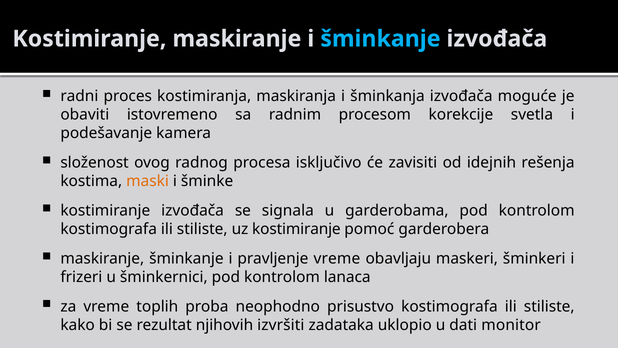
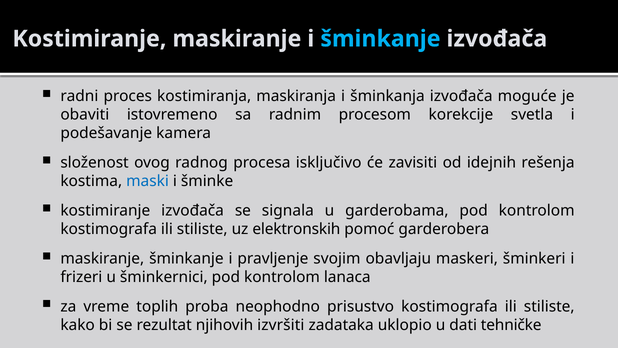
maski colour: orange -> blue (148, 181)
uz kostimiranje: kostimiranje -> elektronskih (296, 229)
pravljenje vreme: vreme -> svojim (337, 258)
monitor: monitor -> tehničke (511, 325)
